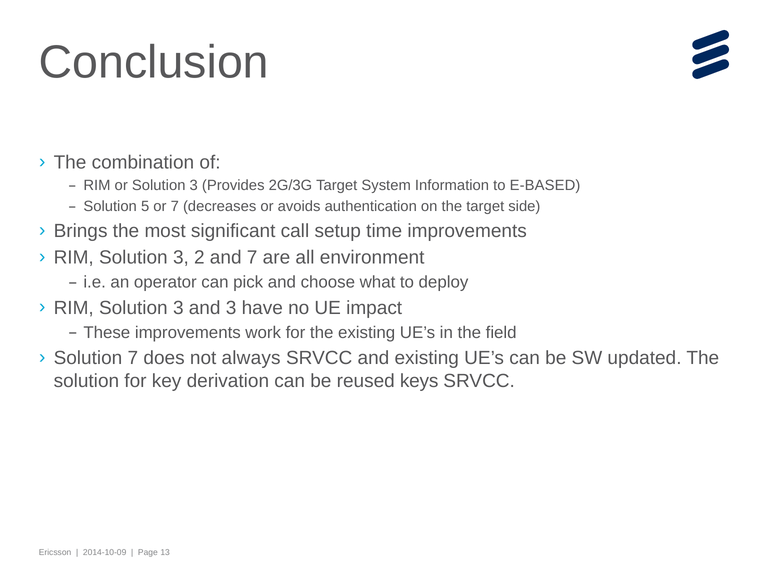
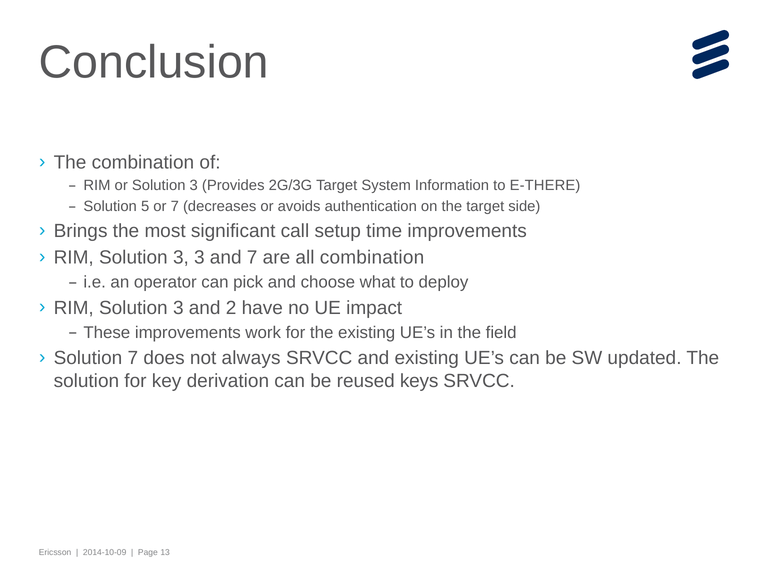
E-BASED: E-BASED -> E-THERE (545, 186)
3 2: 2 -> 3 (199, 257)
all environment: environment -> combination (372, 257)
and 3: 3 -> 2 (231, 308)
